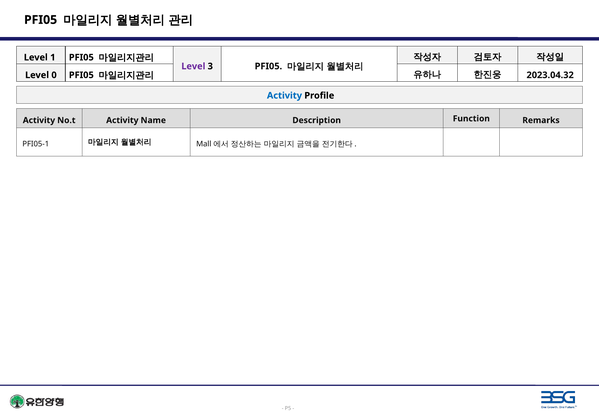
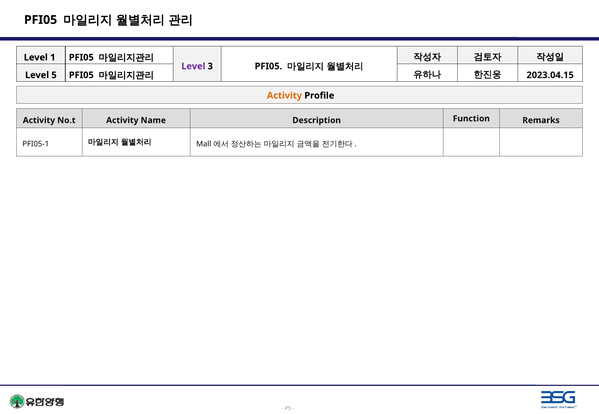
0: 0 -> 5 (54, 75)
2023.04.32: 2023.04.32 -> 2023.04.15 (550, 75)
Activity colour: blue -> orange (284, 96)
